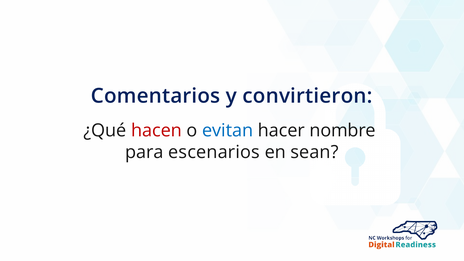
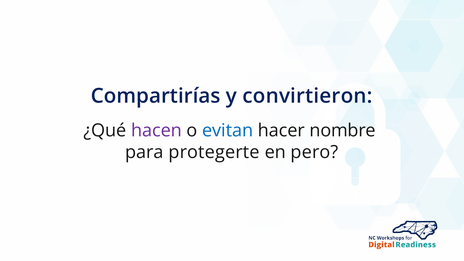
Comentarios: Comentarios -> Compartirías (156, 96)
hacen colour: red -> purple (156, 131)
escenarios: escenarios -> protegerte (214, 152)
sean: sean -> pero (314, 152)
